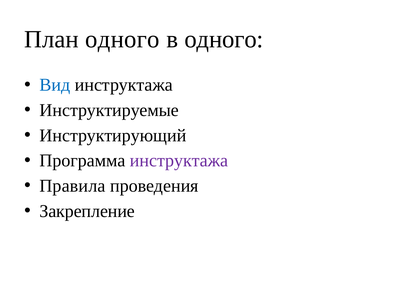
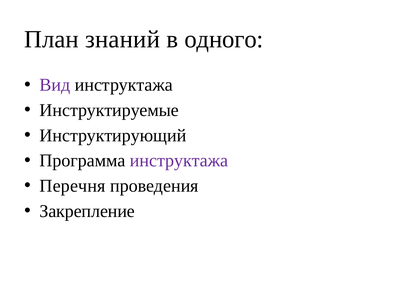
План одного: одного -> знаний (122, 39)
Вид colour: blue -> purple (55, 85)
Правила: Правила -> Перечня (72, 186)
